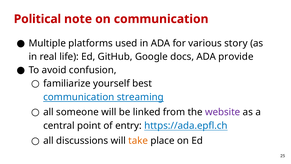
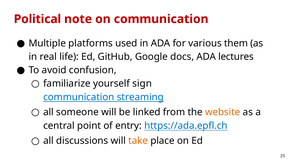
story: story -> them (236, 43)
provide: provide -> lectures (236, 57)
best: best -> sign (142, 83)
website colour: purple -> orange (223, 112)
